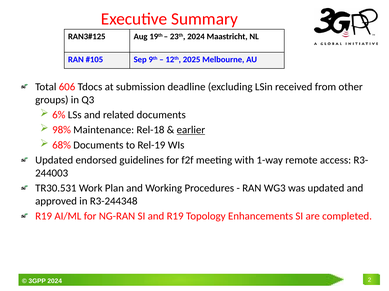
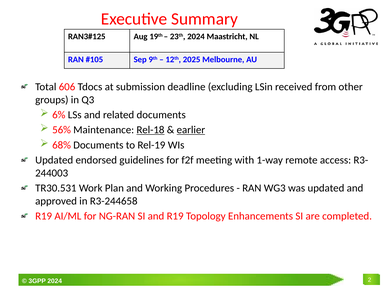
98%: 98% -> 56% (62, 130)
Rel-18 underline: none -> present (150, 130)
R3-244348: R3-244348 -> R3-244658 (114, 202)
